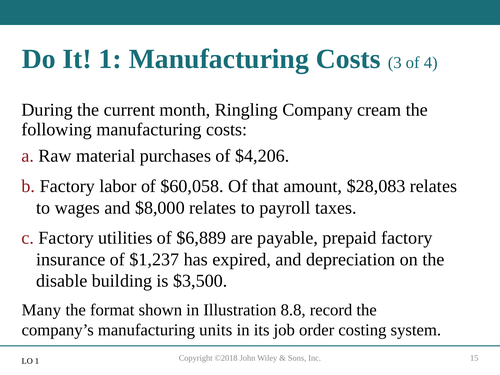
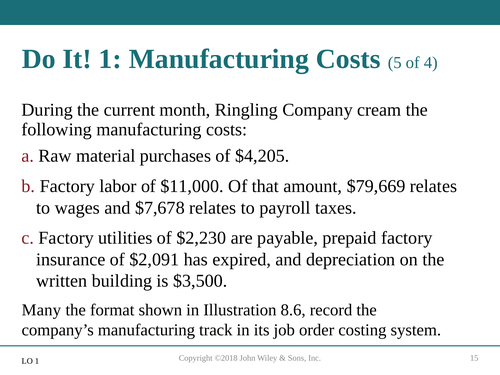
3: 3 -> 5 (395, 63)
$4,206: $4,206 -> $4,205 (262, 156)
$60,058: $60,058 -> $11,000 (192, 186)
$28,083: $28,083 -> $79,669 (376, 186)
$8,000: $8,000 -> $7,678 (160, 208)
$6,889: $6,889 -> $2,230 (201, 238)
$1,237: $1,237 -> $2,091 (154, 259)
disable: disable -> written (62, 281)
8.8: 8.8 -> 8.6 (293, 310)
units: units -> track (216, 330)
